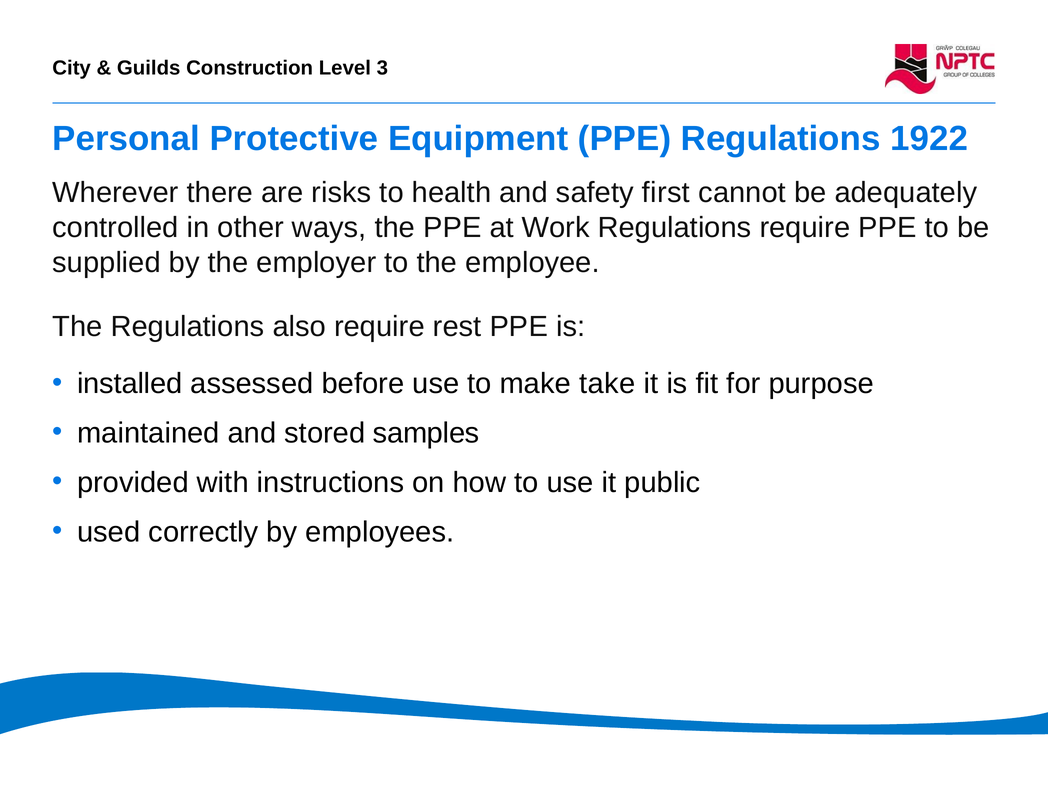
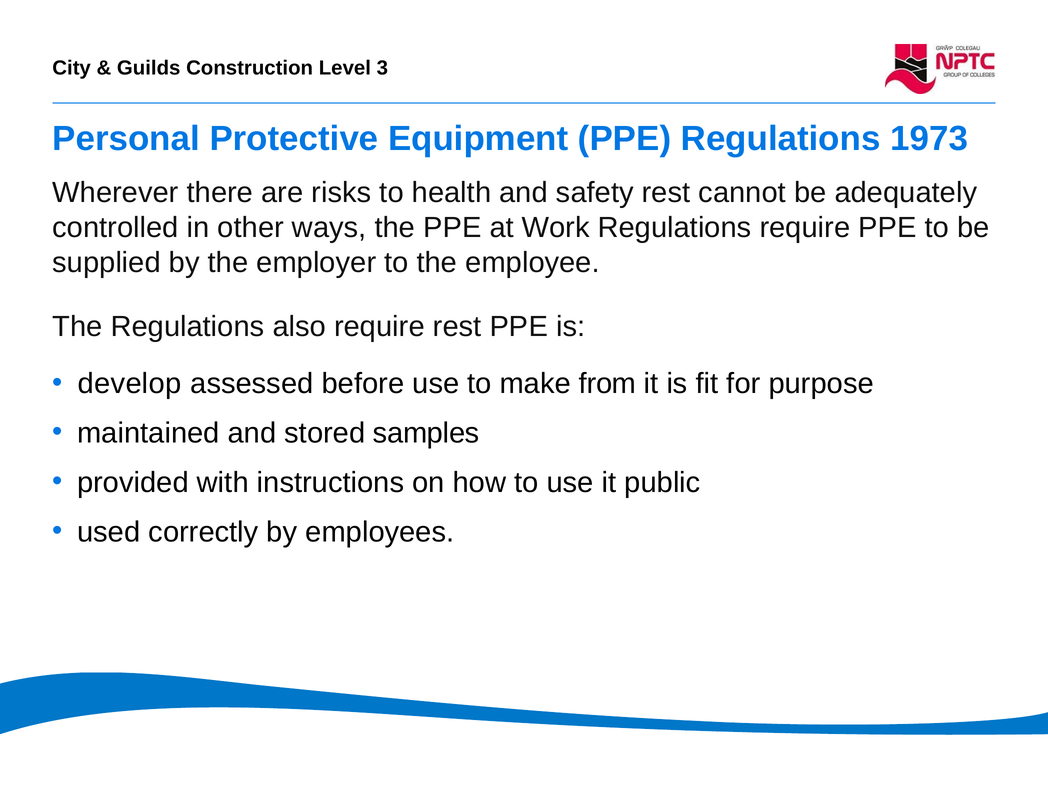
1922: 1922 -> 1973 (929, 139)
safety first: first -> rest (666, 193)
installed: installed -> develop (130, 384)
take: take -> from (608, 384)
